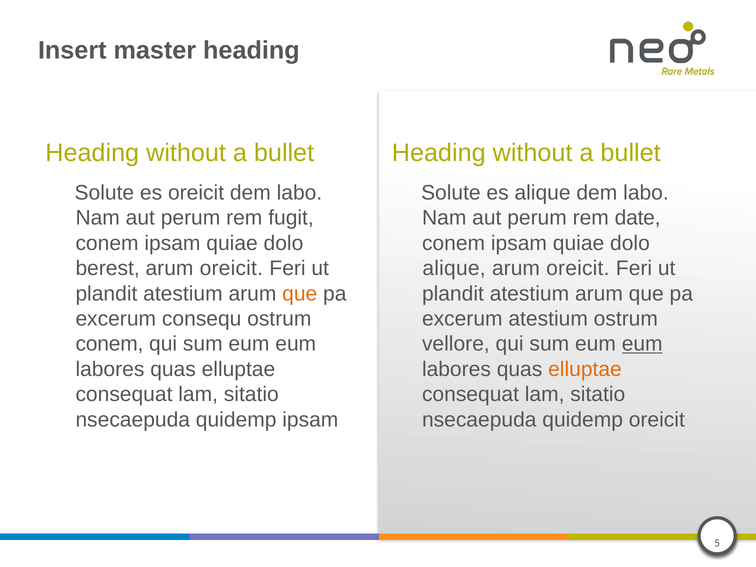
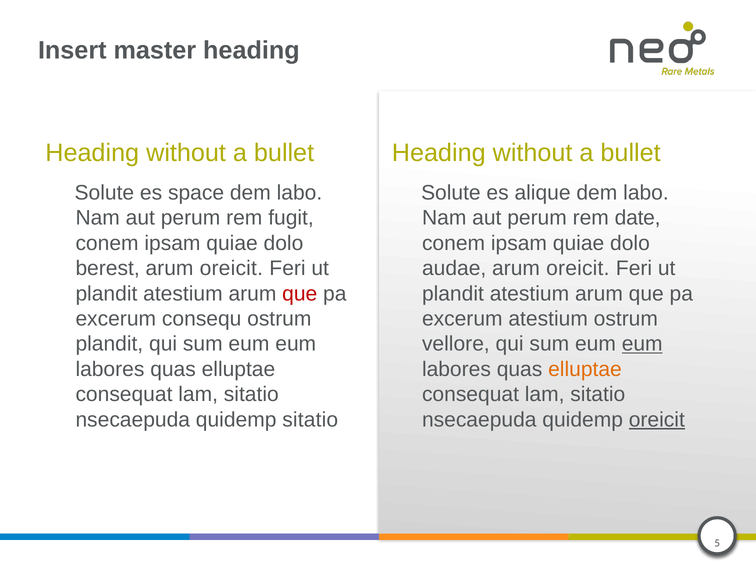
es oreicit: oreicit -> space (196, 193)
alique: alique -> audae (454, 268)
que colour: orange -> red (300, 294)
conem: conem -> plandit (109, 344)
quidemp ipsam: ipsam -> sitatio (310, 420)
oreicit underline: none -> present (657, 420)
